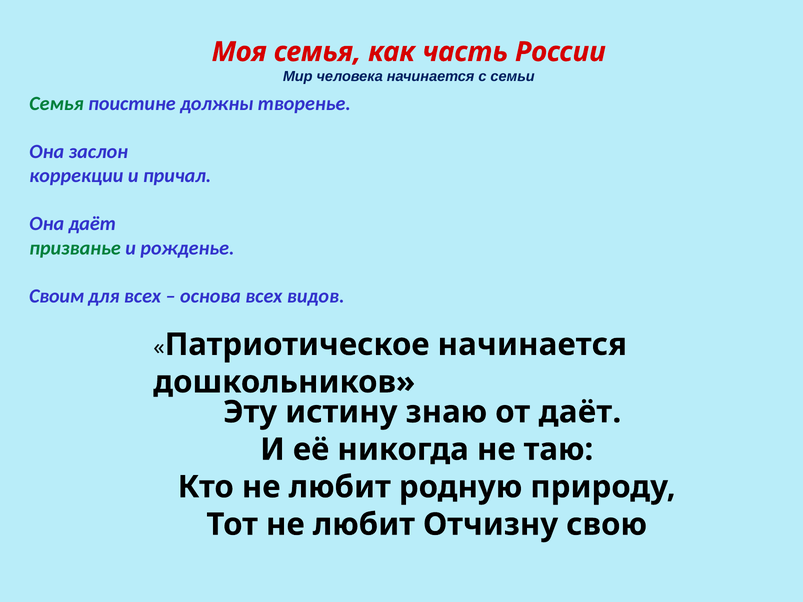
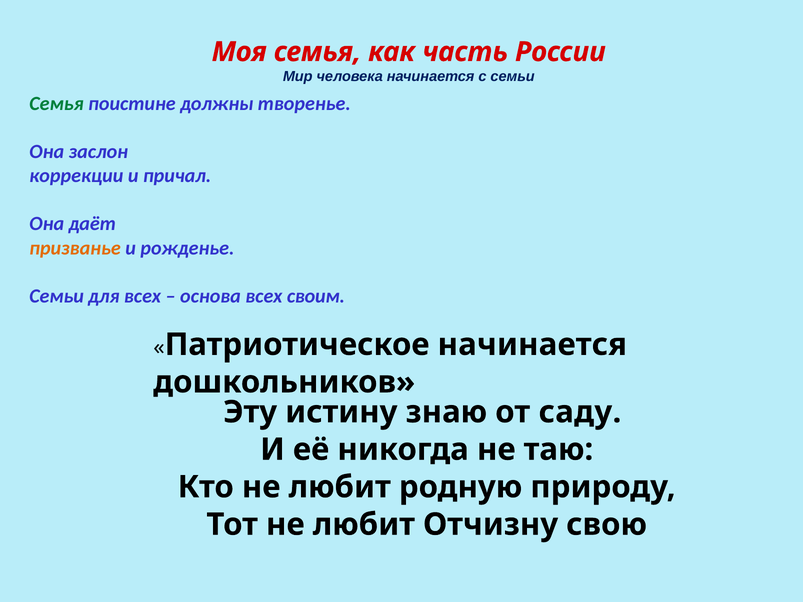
призванье colour: green -> orange (75, 248)
Своим: Своим -> Семьи (57, 296)
видов: видов -> своим (316, 296)
от даёт: даёт -> саду (580, 412)
